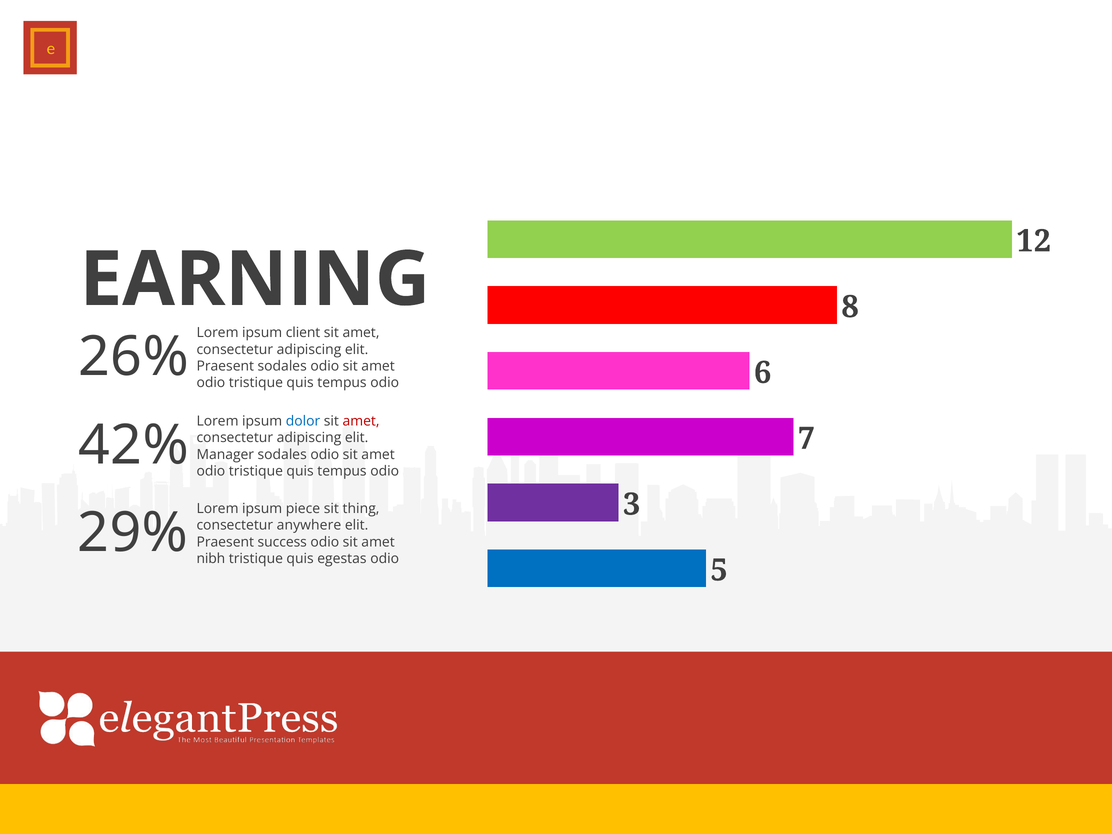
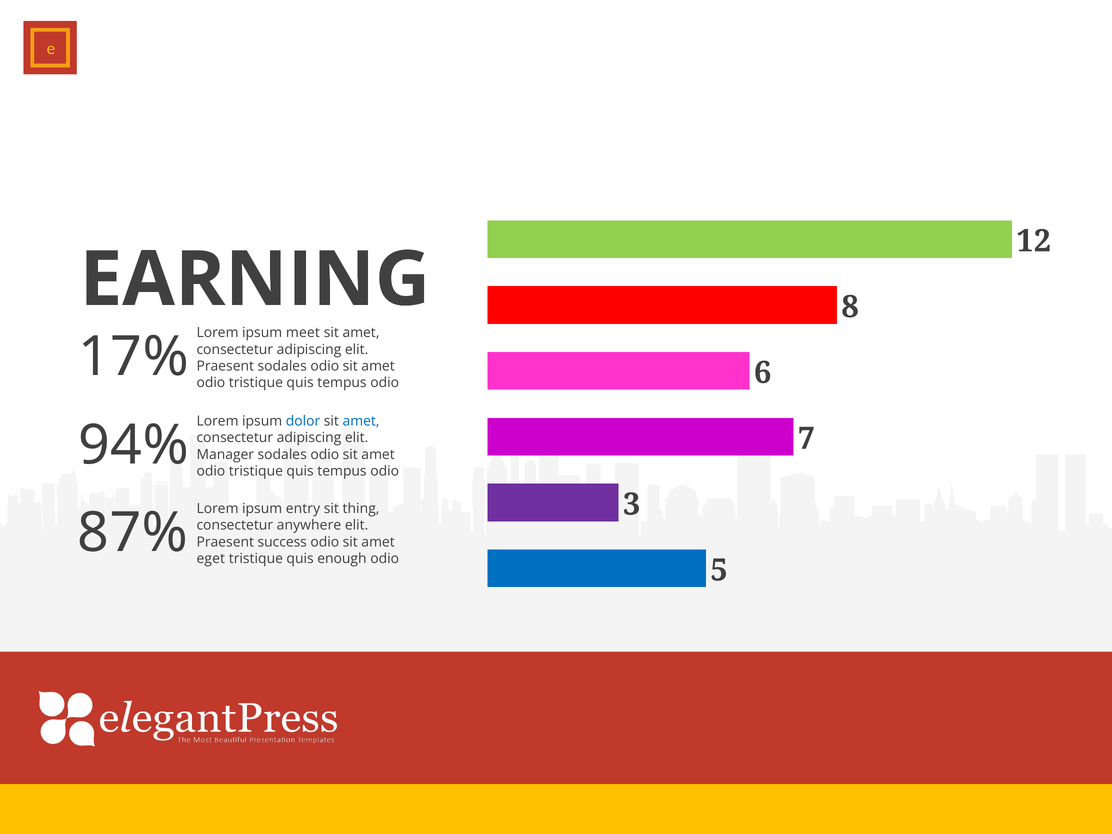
client: client -> meet (303, 333)
26%: 26% -> 17% (133, 357)
amet colour: red -> blue (361, 421)
42%: 42% -> 94% (133, 445)
piece: piece -> entry (303, 509)
29%: 29% -> 87% (133, 533)
nibh: nibh -> eget (211, 559)
egestas: egestas -> enough (342, 559)
